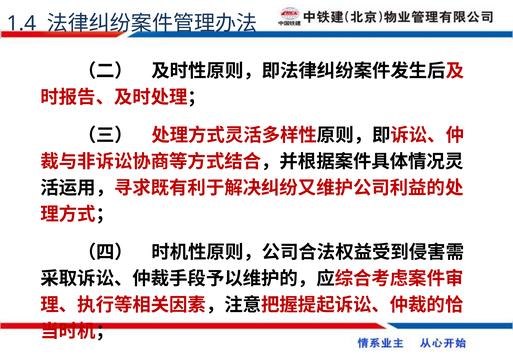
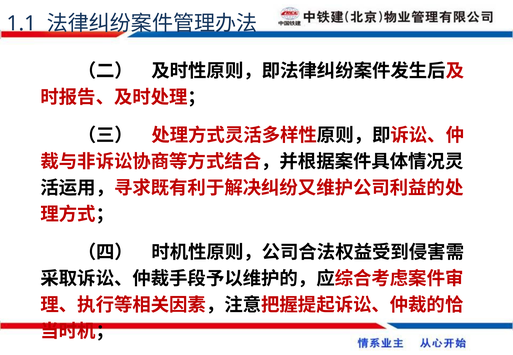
1.4: 1.4 -> 1.1 (21, 24)
